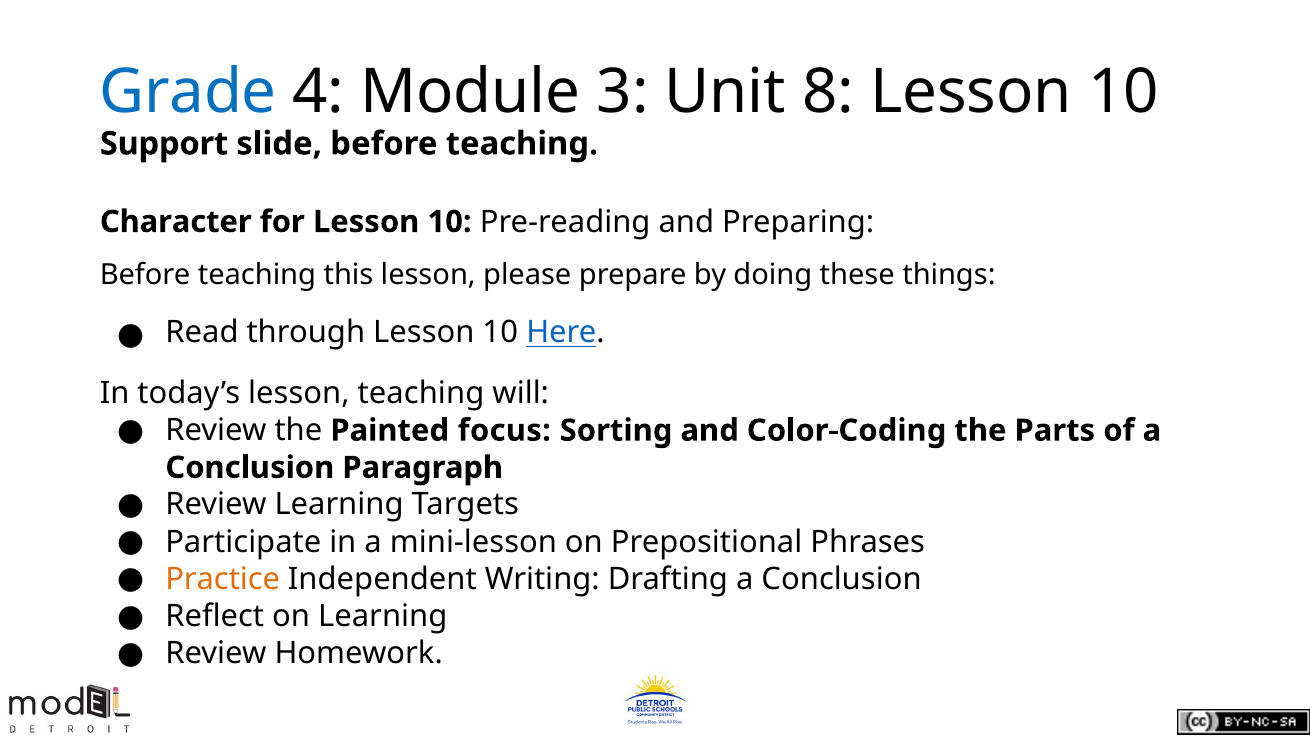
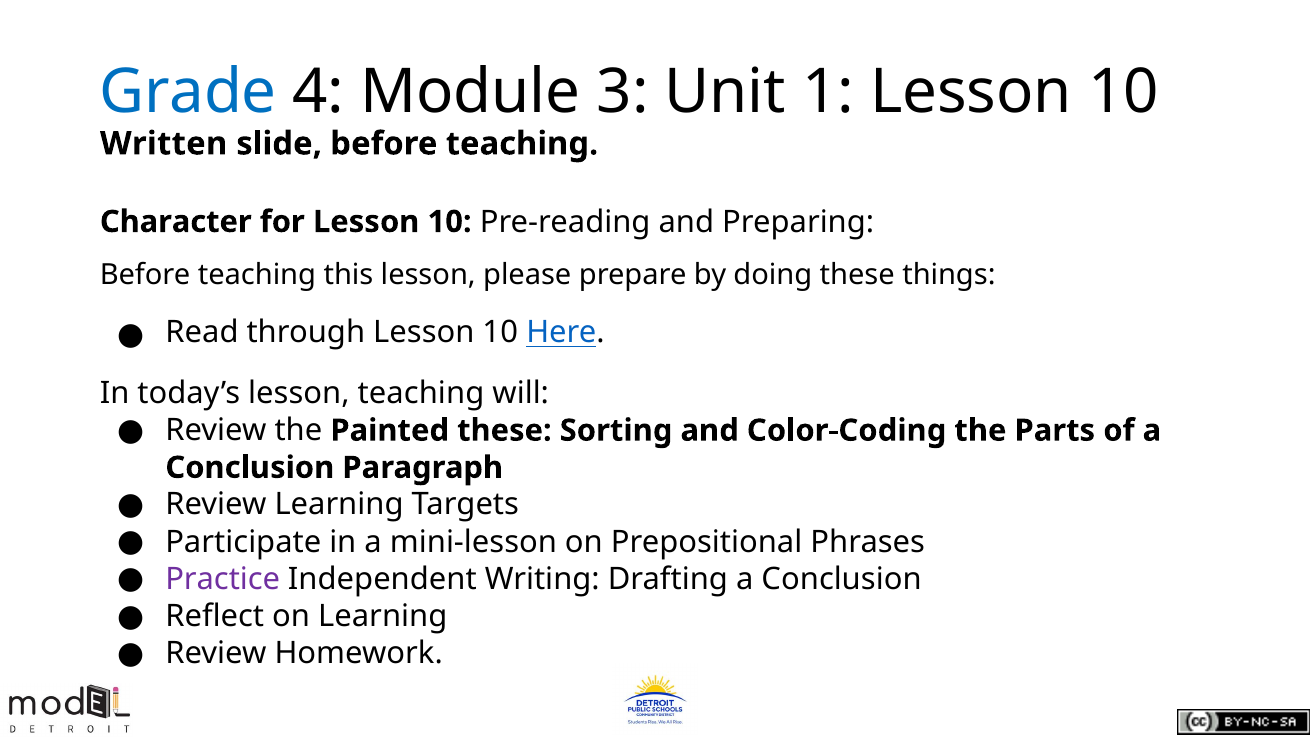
8: 8 -> 1 (828, 92)
Support: Support -> Written (164, 144)
Painted focus: focus -> these (504, 430)
Practice colour: orange -> purple (223, 579)
